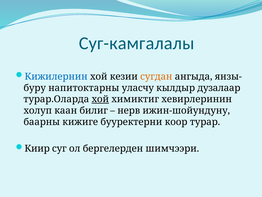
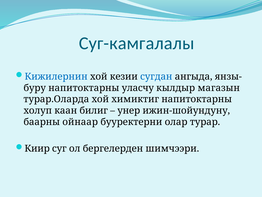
сугдан colour: orange -> blue (156, 76)
дузалаар: дузалаар -> магазын (219, 88)
хой underline: present -> none (100, 99)
химиктиг хевирлеринин: хевирлеринин -> напитоктарны (197, 99)
нерв: нерв -> унер (129, 110)
кижиге: кижиге -> ойнаар (80, 122)
коор: коор -> олар (176, 122)
